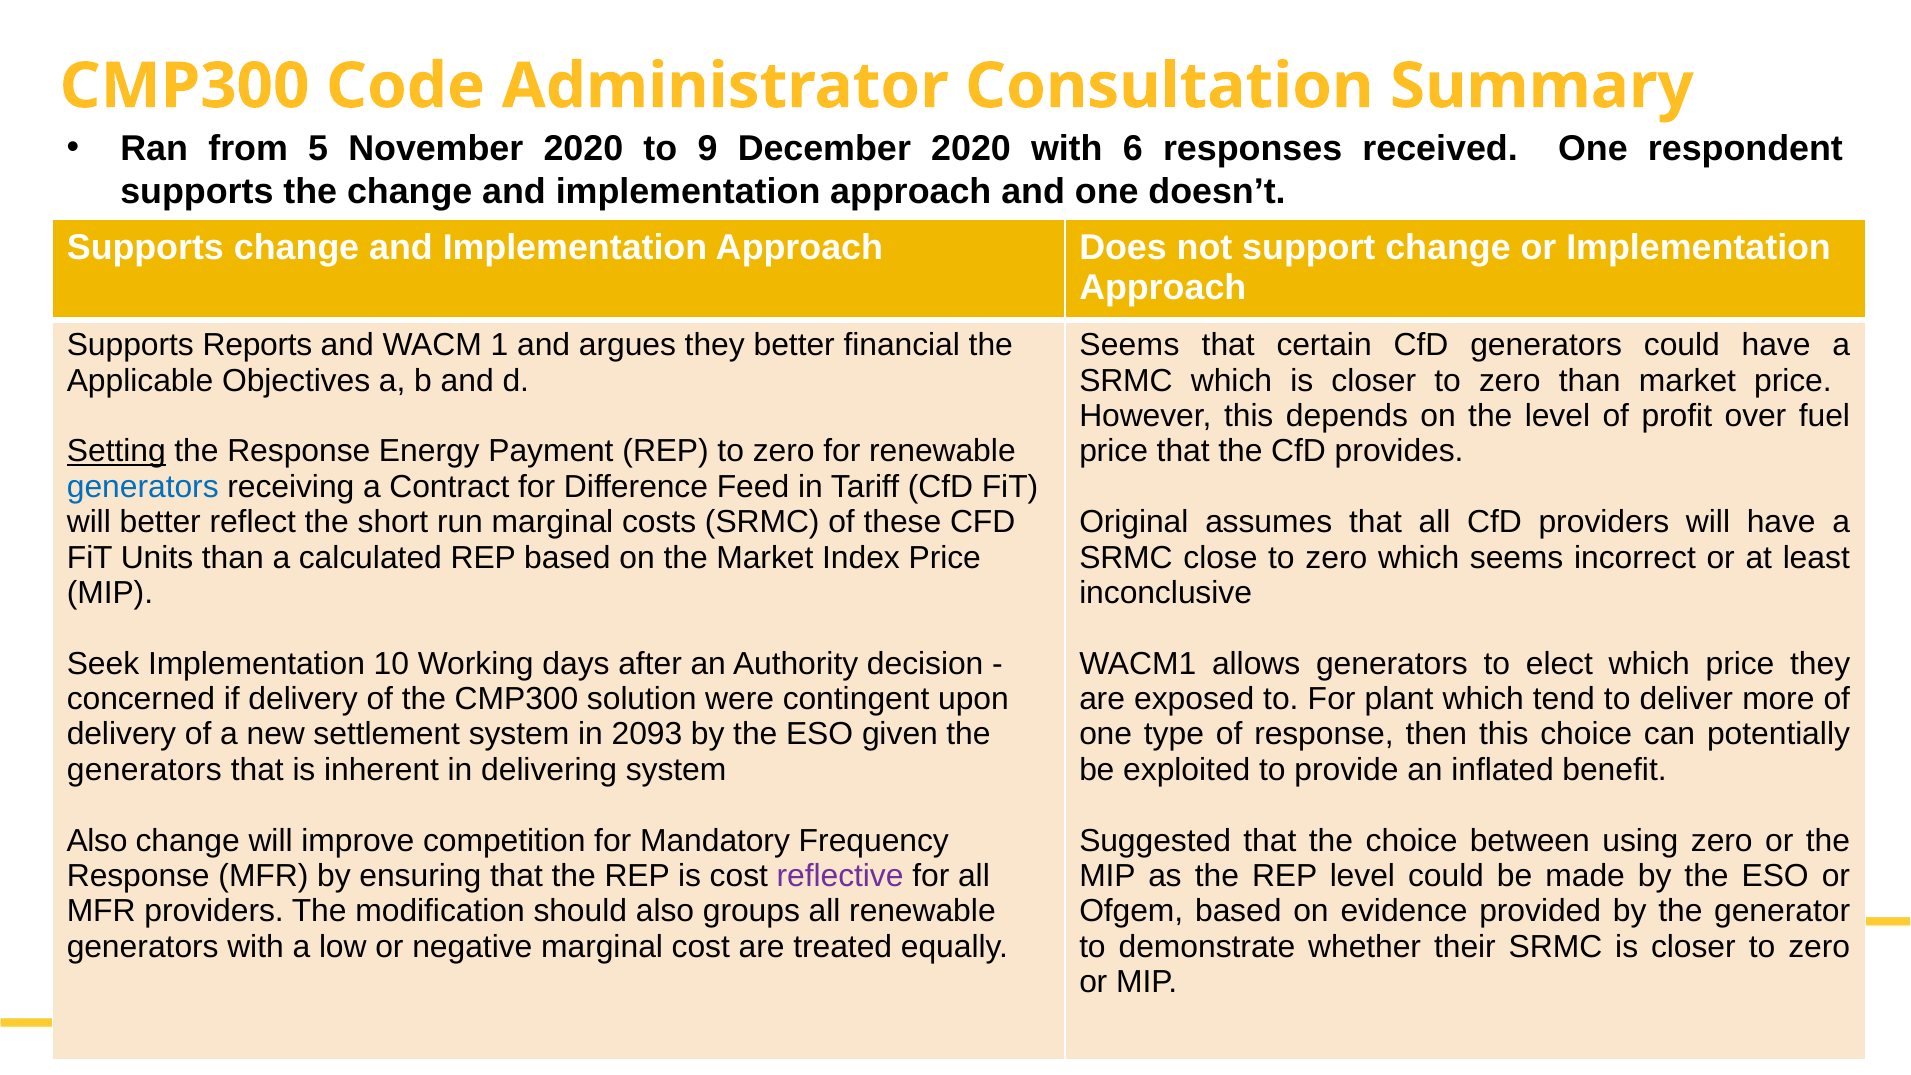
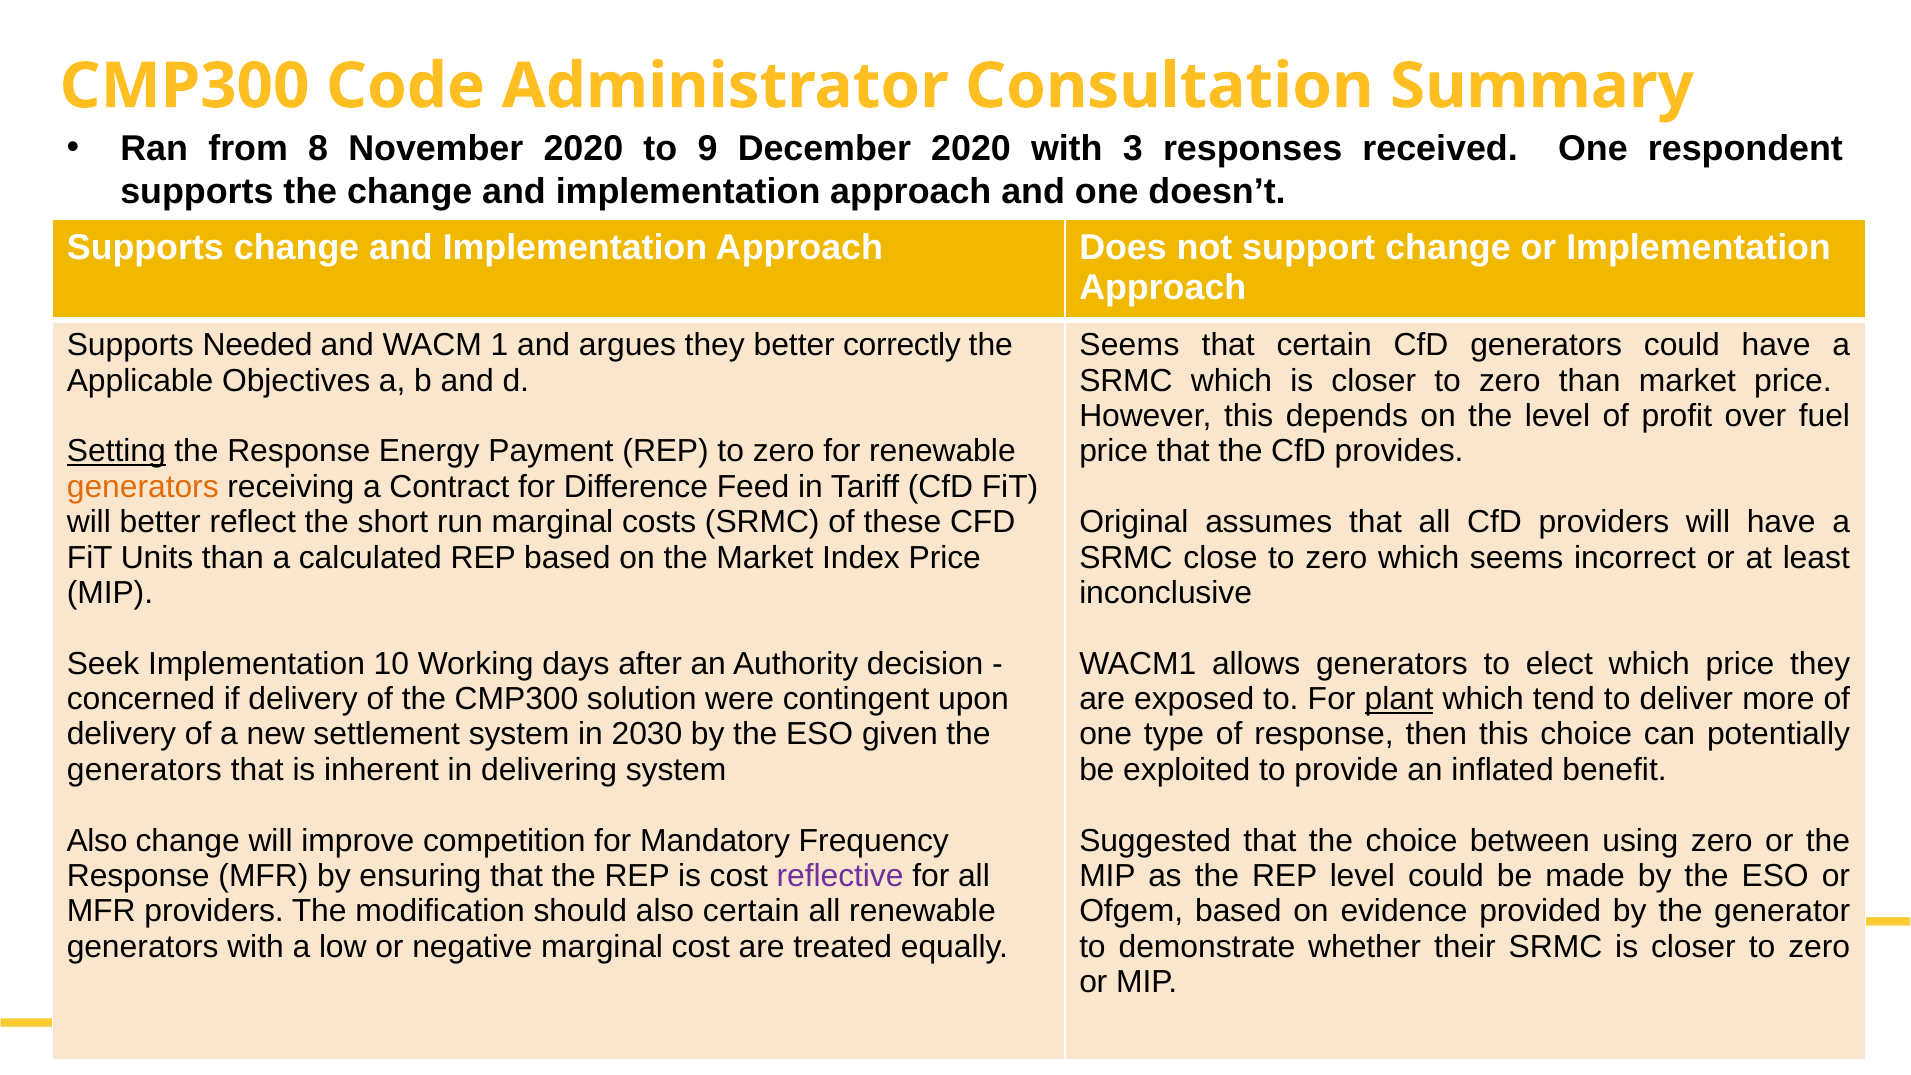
5: 5 -> 8 (318, 148)
6: 6 -> 3 (1133, 148)
Reports: Reports -> Needed (258, 345)
financial: financial -> correctly (902, 345)
generators colour: blue -> orange (143, 487)
plant underline: none -> present (1399, 699)
2093: 2093 -> 2030 (647, 734)
also groups: groups -> certain (751, 911)
